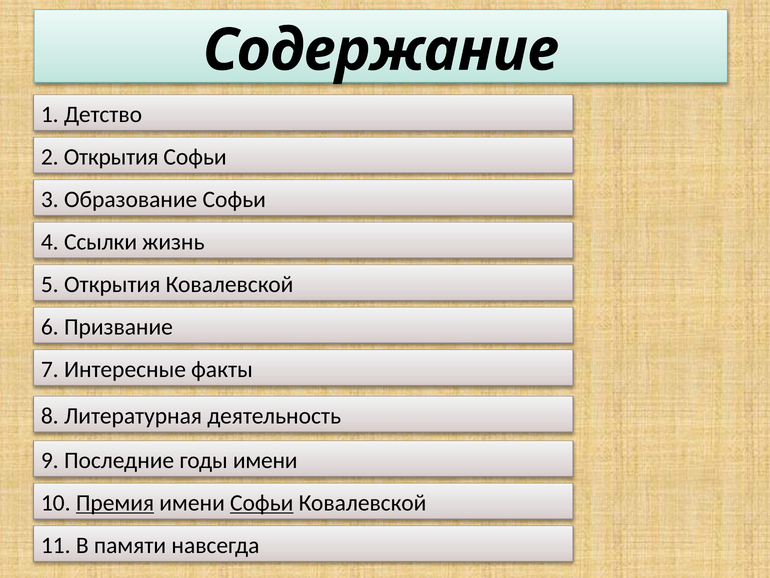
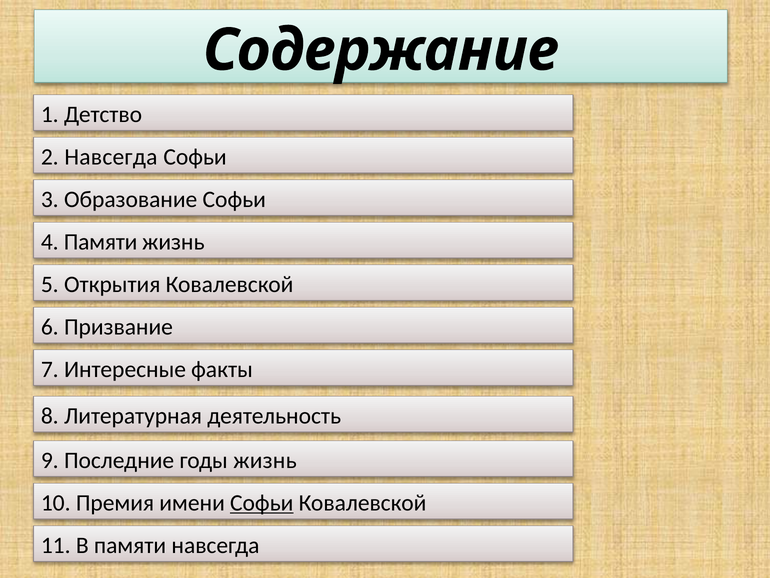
2 Открытия: Открытия -> Навсегда (111, 157)
4 Ссылки: Ссылки -> Памяти (101, 242)
годы имени: имени -> жизнь (265, 460)
Премия underline: present -> none (115, 502)
